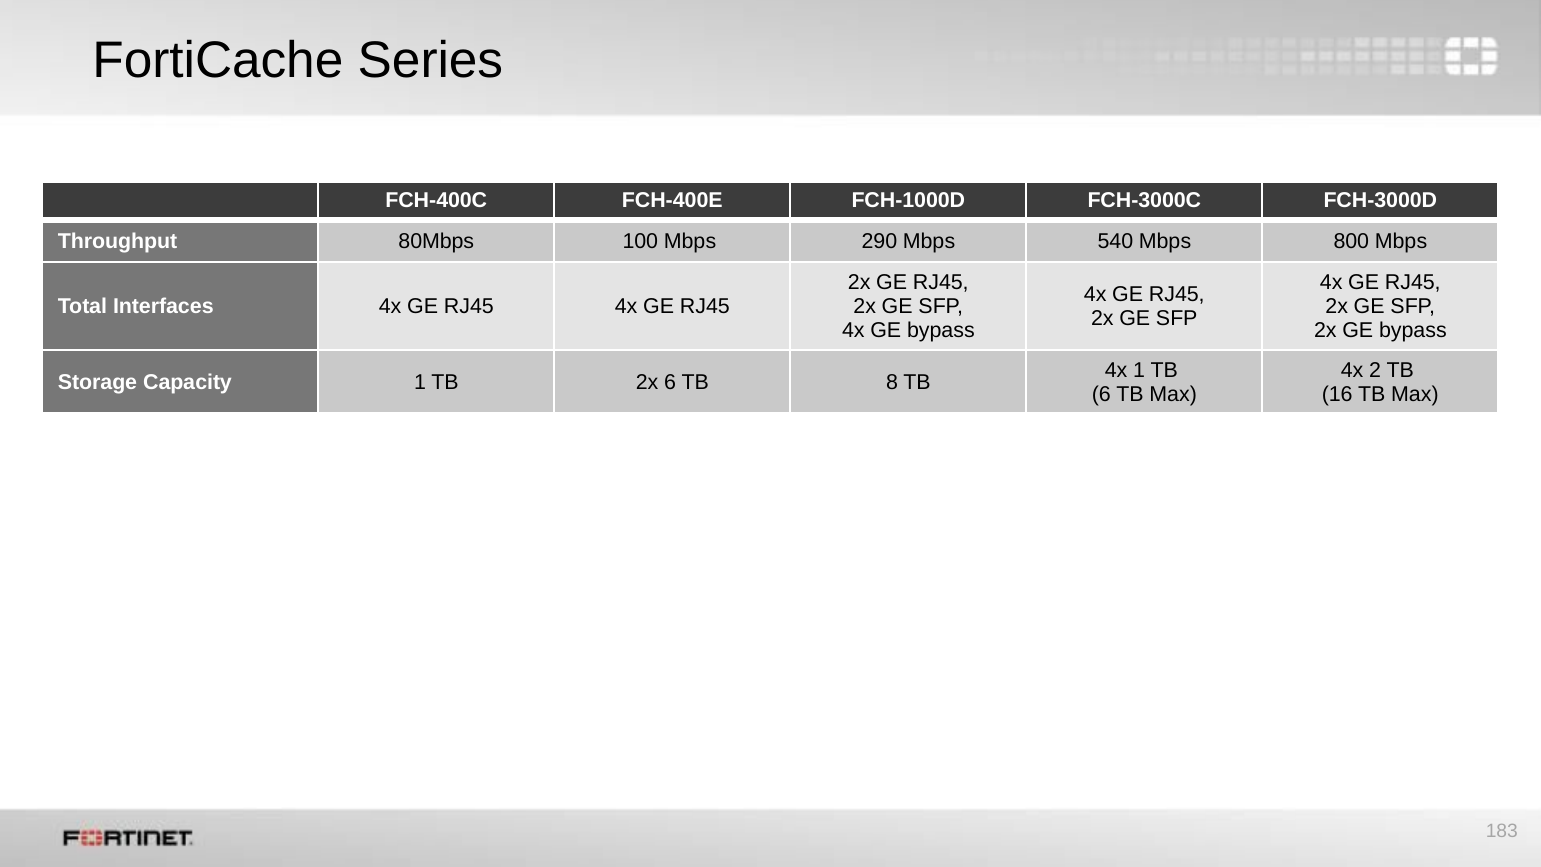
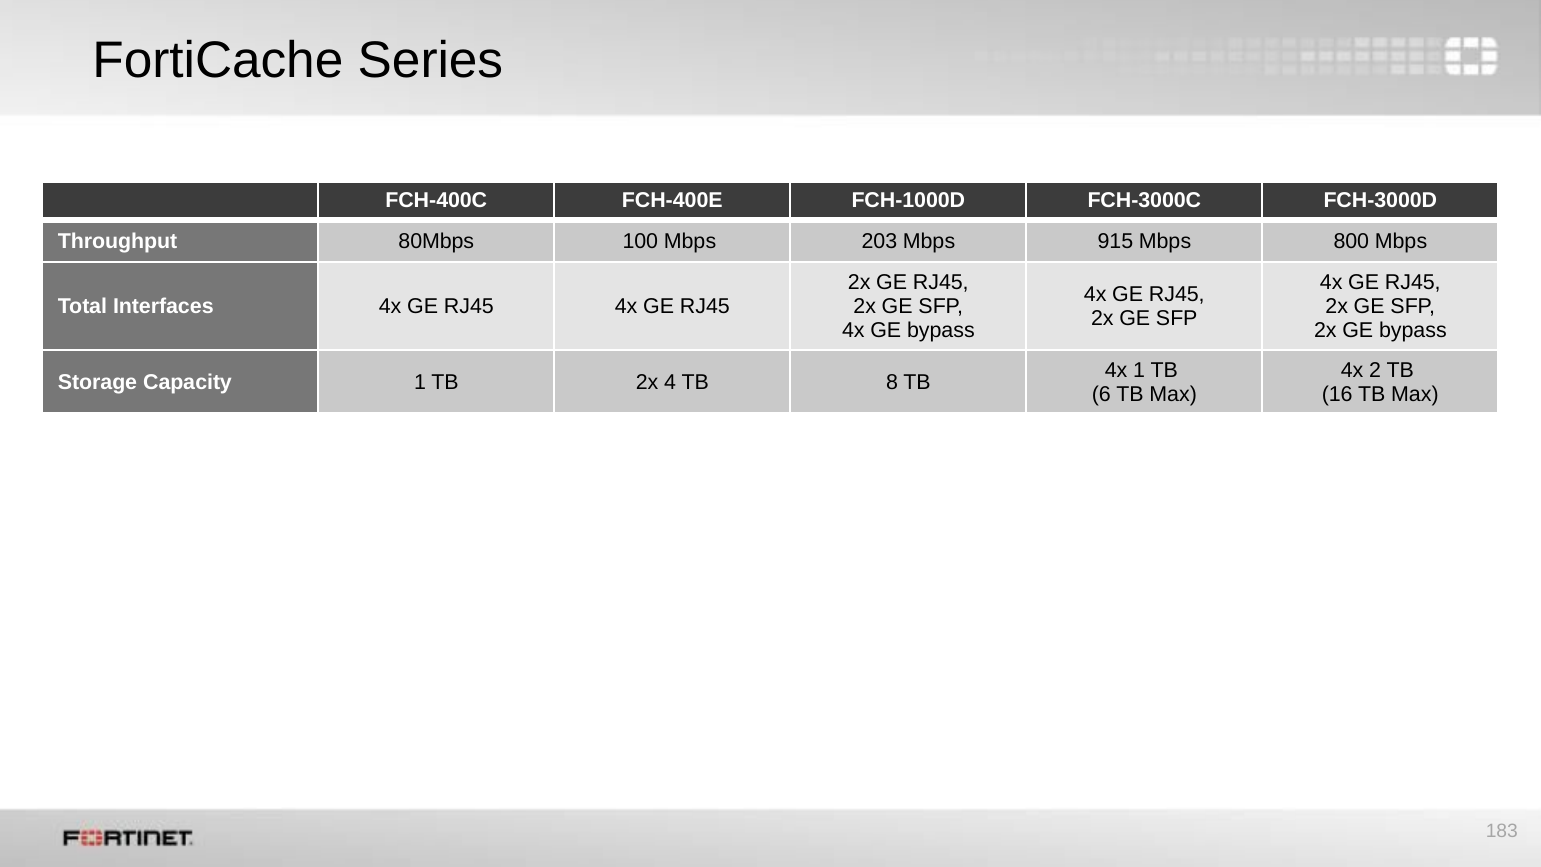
290: 290 -> 203 (879, 241)
540: 540 -> 915 (1115, 241)
2x 6: 6 -> 4 (670, 382)
